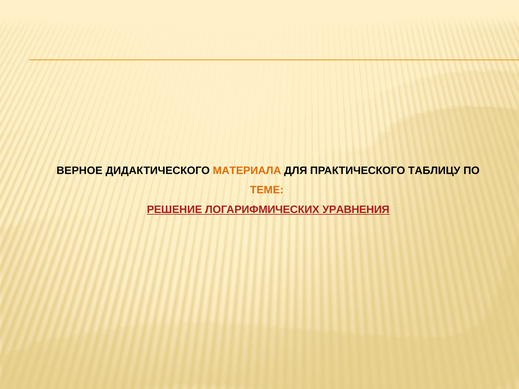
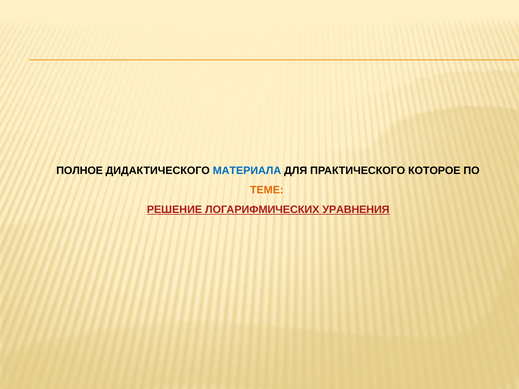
ВЕРНОЕ: ВЕРНОЕ -> ПОЛНОЕ (80, 171)
МАТЕРИАЛА colour: orange -> blue (247, 171)
ТАБЛИЦУ: ТАБЛИЦУ -> КОТОРОЕ (434, 171)
